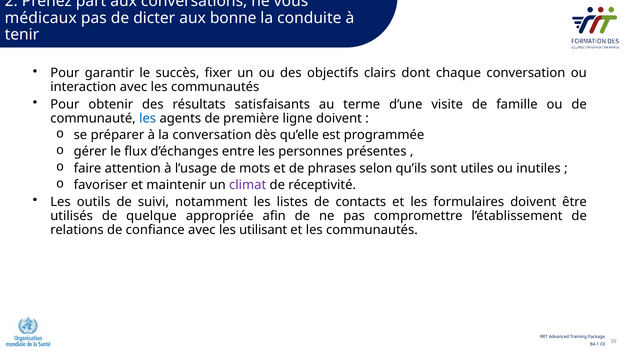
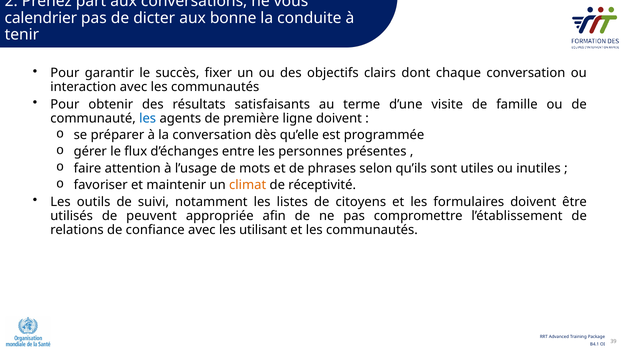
médicaux: médicaux -> calendrier (41, 18)
climat colour: purple -> orange (248, 185)
contacts: contacts -> citoyens (361, 202)
quelque: quelque -> peuvent (152, 216)
